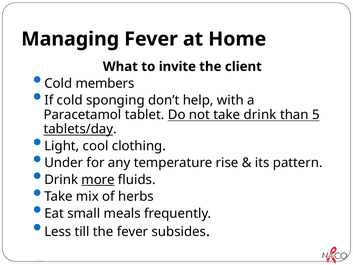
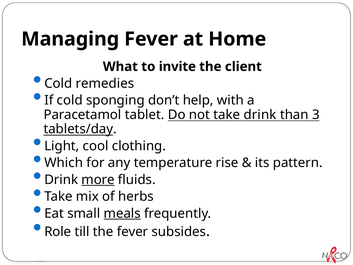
members: members -> remedies (105, 83)
5: 5 -> 3 (316, 115)
Under: Under -> Which (64, 163)
meals underline: none -> present (122, 213)
Less: Less -> Role (58, 232)
